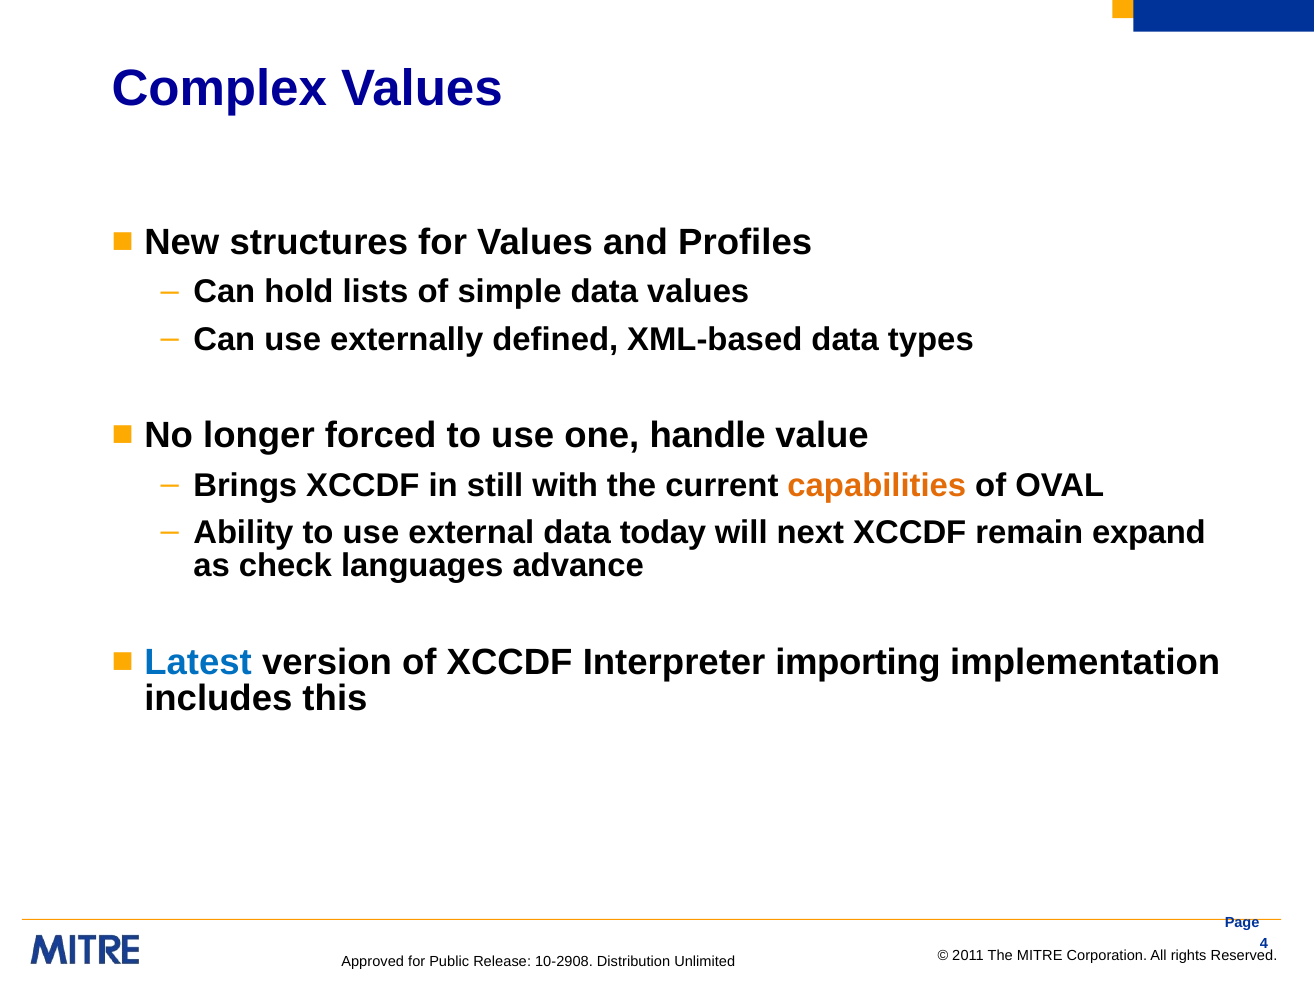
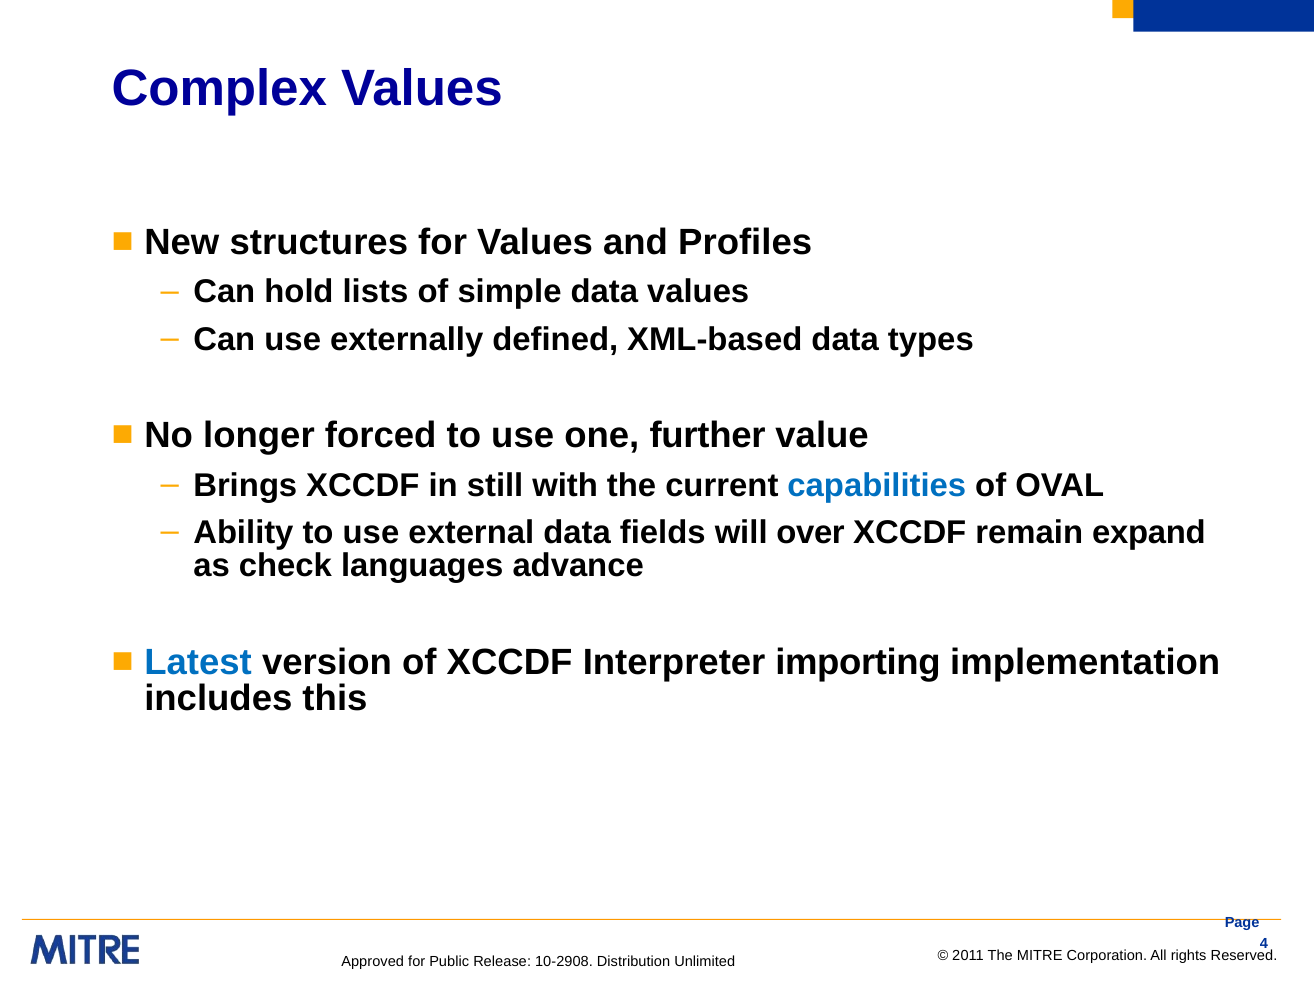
handle: handle -> further (708, 436)
capabilities colour: orange -> blue (877, 486)
today: today -> fields (663, 533)
next: next -> over (811, 533)
